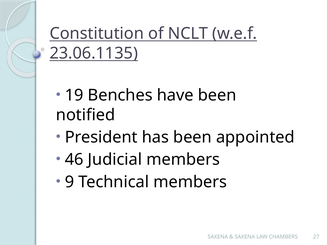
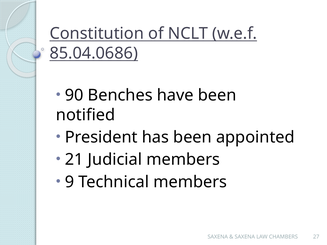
23.06.1135: 23.06.1135 -> 85.04.0686 (94, 53)
19: 19 -> 90 (74, 95)
46: 46 -> 21 (74, 160)
